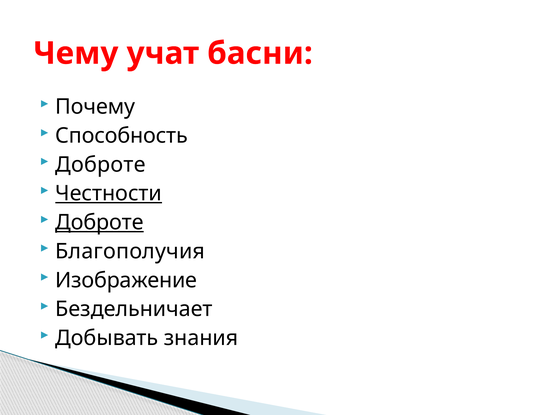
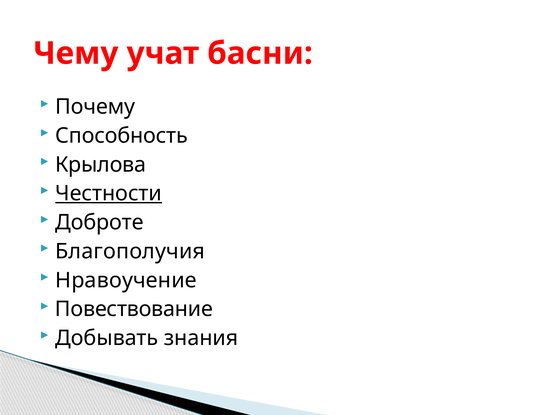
Доброте: Доброте -> Крылова (101, 165)
Доброте underline: present -> none (100, 222)
Изображение: Изображение -> Нравоучение (126, 280)
Бездельничает: Бездельничает -> Повествование (134, 309)
